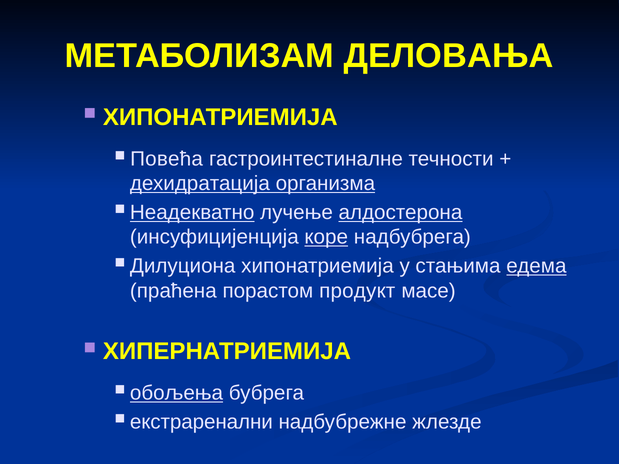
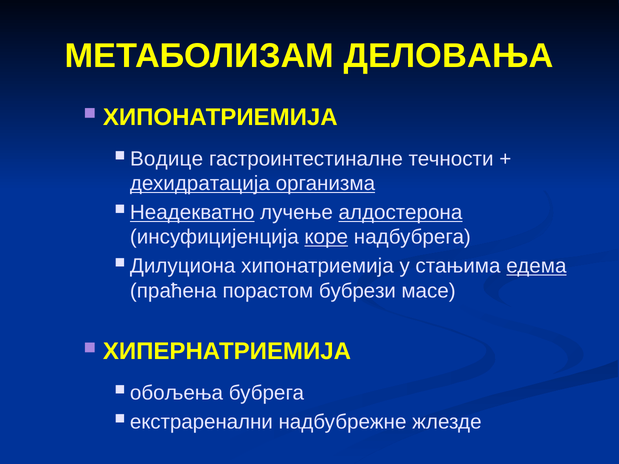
Повећа: Повећа -> Водице (167, 159)
продукт: продукт -> бубрези (357, 291)
обољења underline: present -> none (177, 393)
